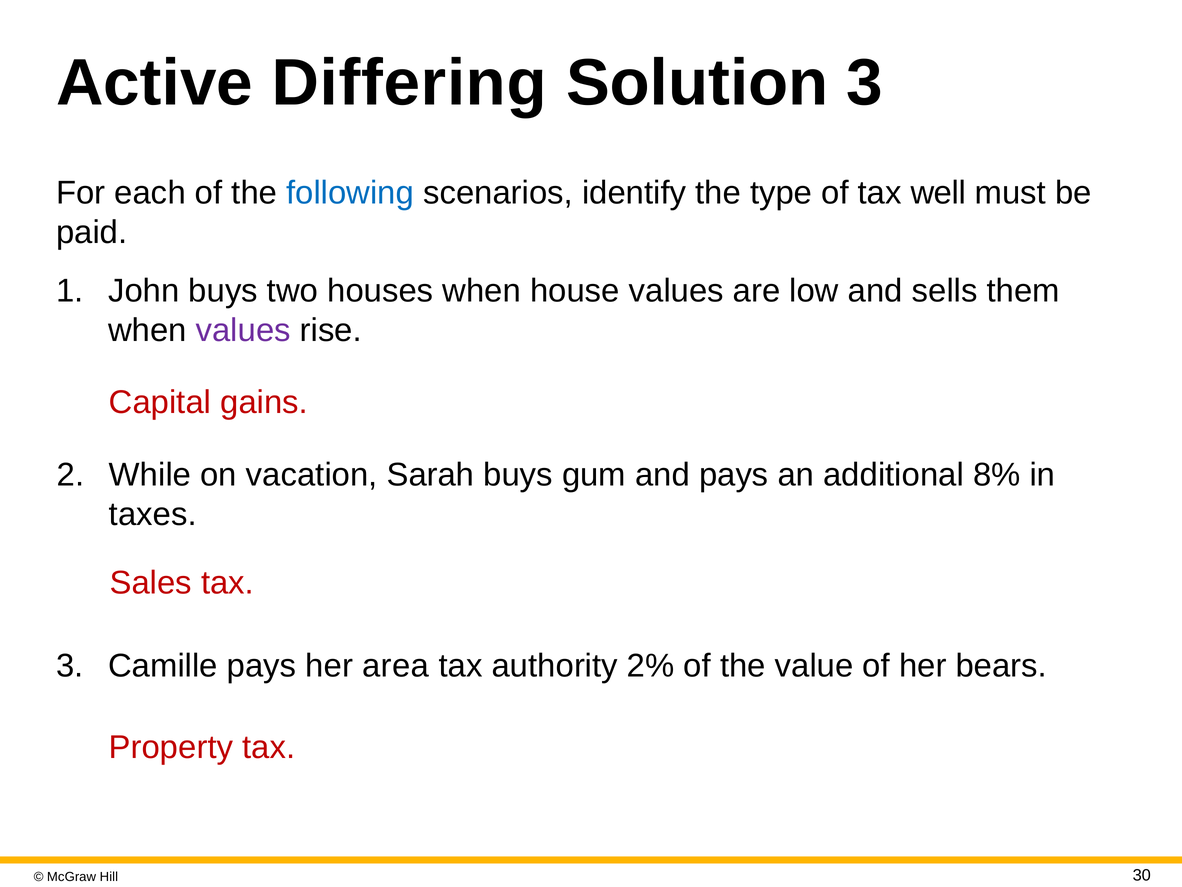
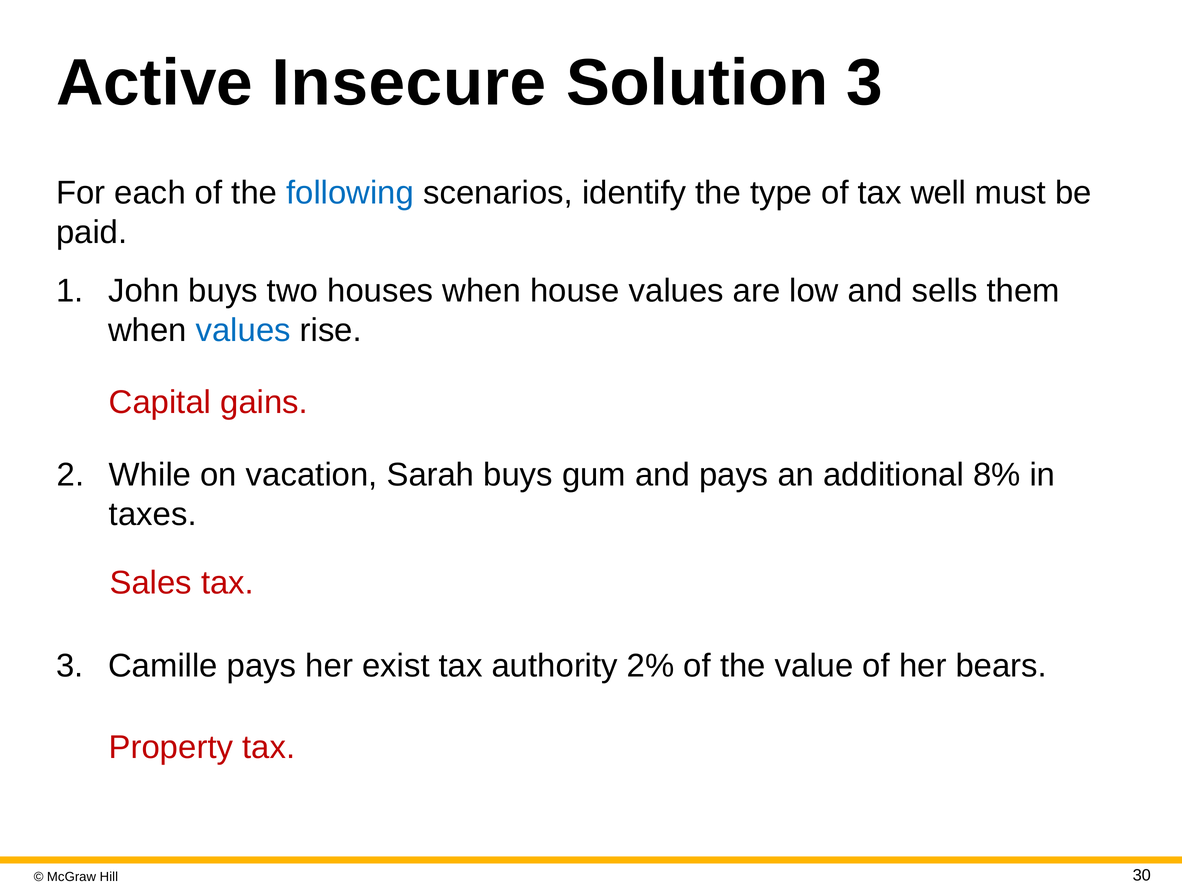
Differing: Differing -> Insecure (409, 83)
values colour: purple -> blue (243, 330)
area: area -> exist (396, 666)
